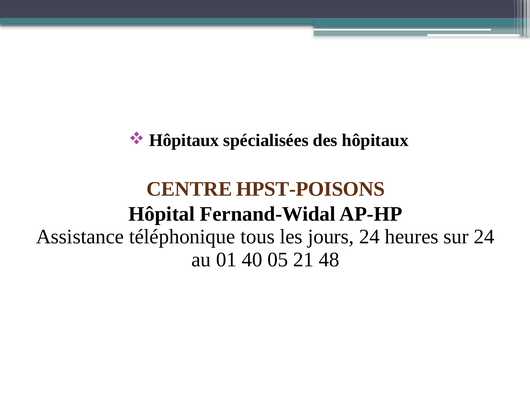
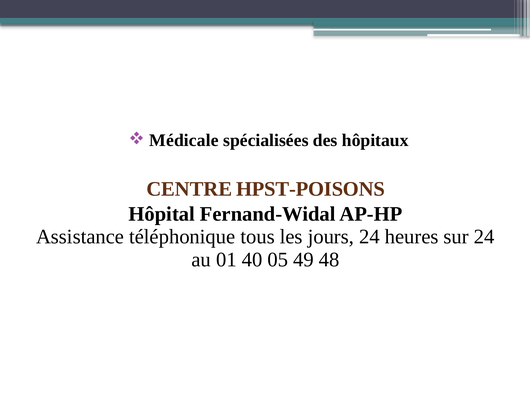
Hôpitaux: Hôpitaux -> Médicale (184, 140)
21: 21 -> 49 (303, 259)
